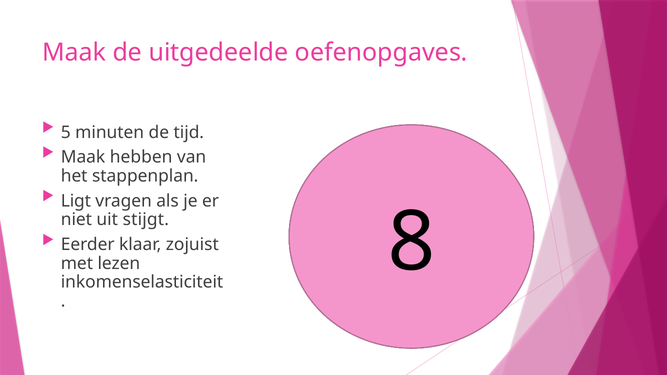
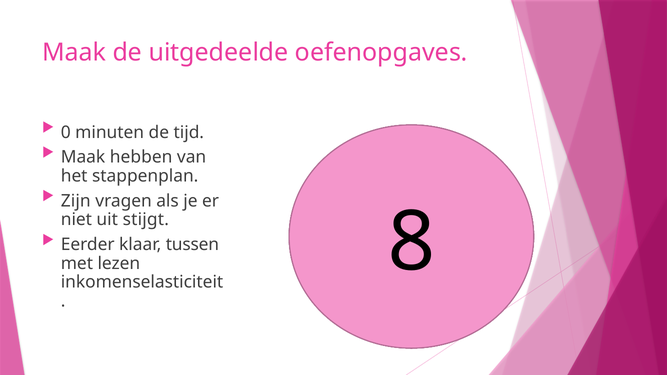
5: 5 -> 0 (66, 132)
Ligt: Ligt -> Zijn (76, 201)
zojuist: zojuist -> tussen (192, 245)
